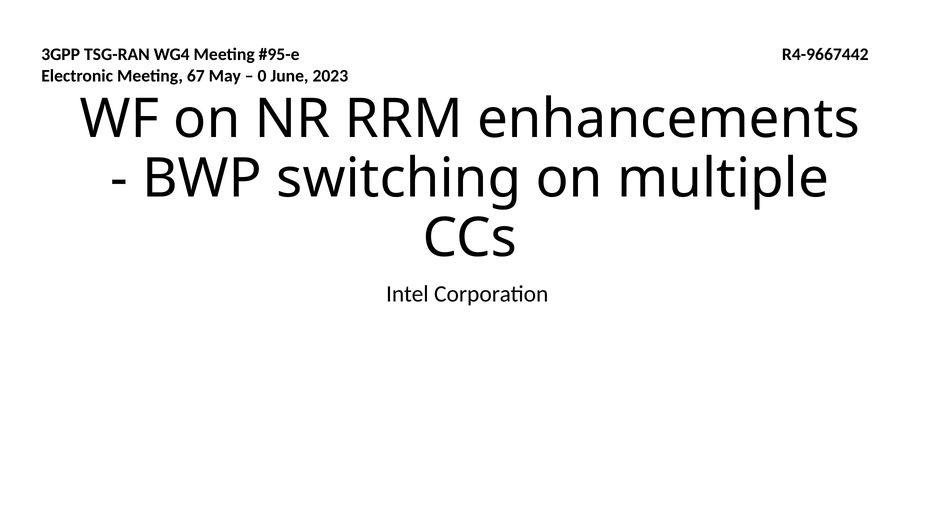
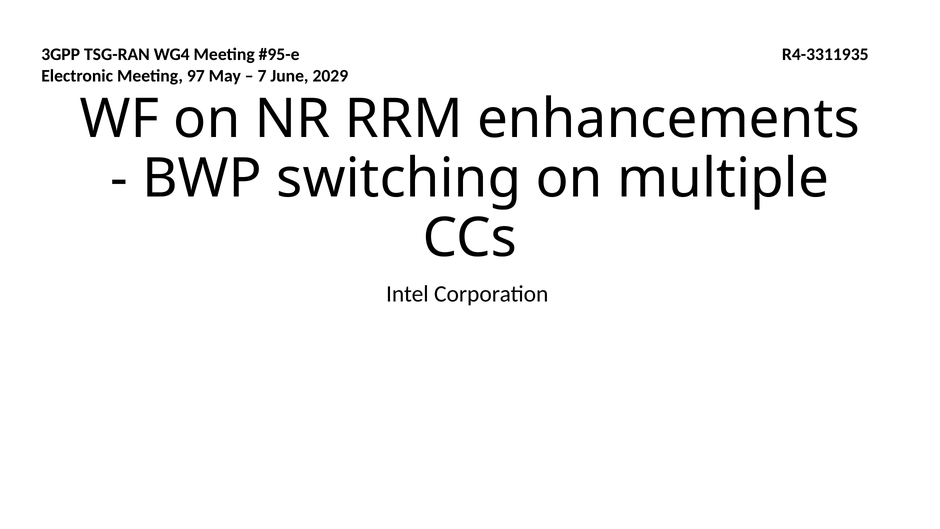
R4-9667442: R4-9667442 -> R4-3311935 (825, 55)
67: 67 -> 97 (196, 76)
0: 0 -> 7 (262, 76)
2023: 2023 -> 2029 (330, 76)
